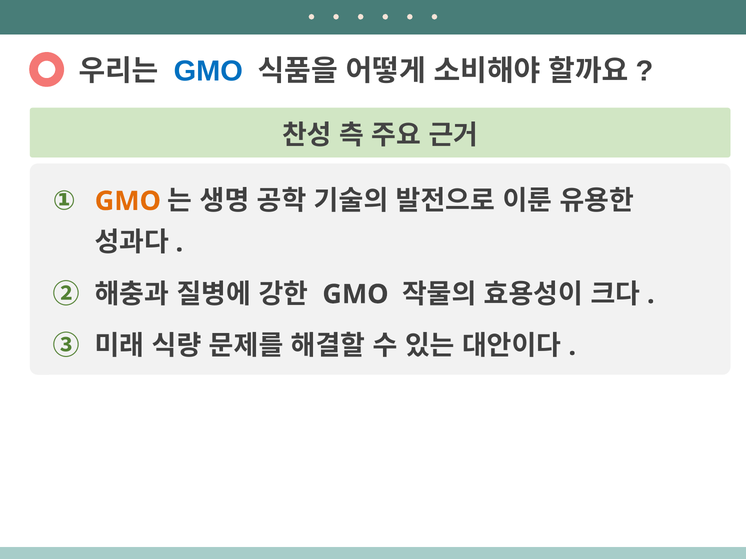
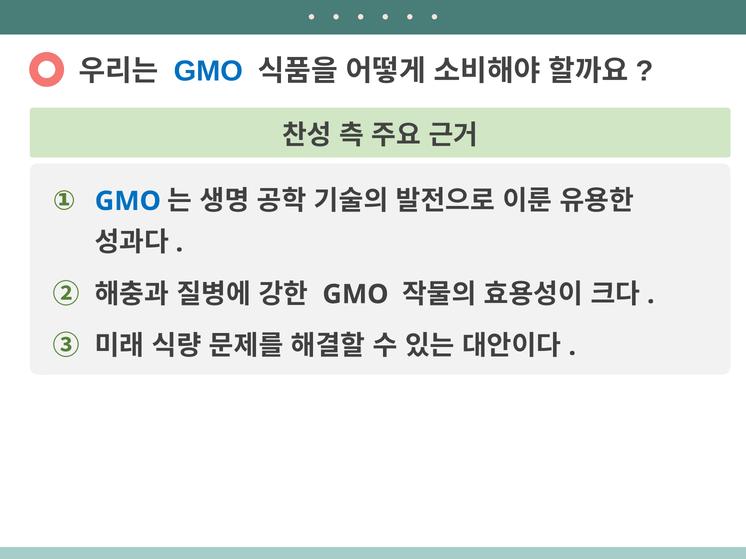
GMO colour: orange -> blue (128, 201)
